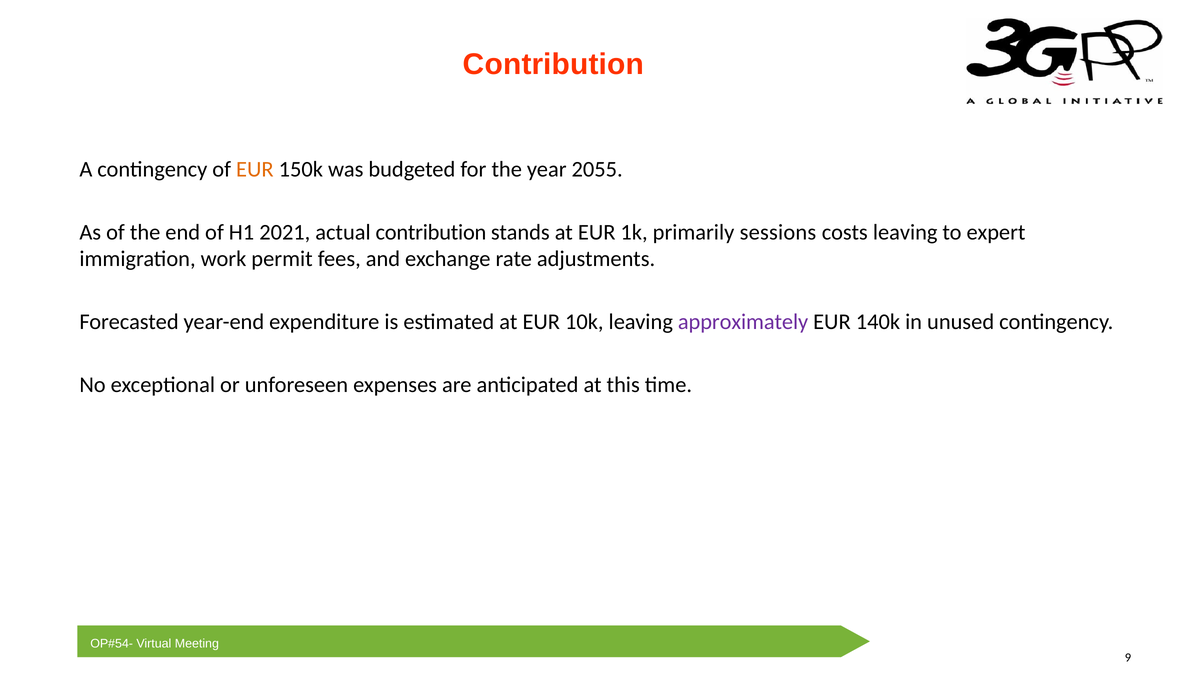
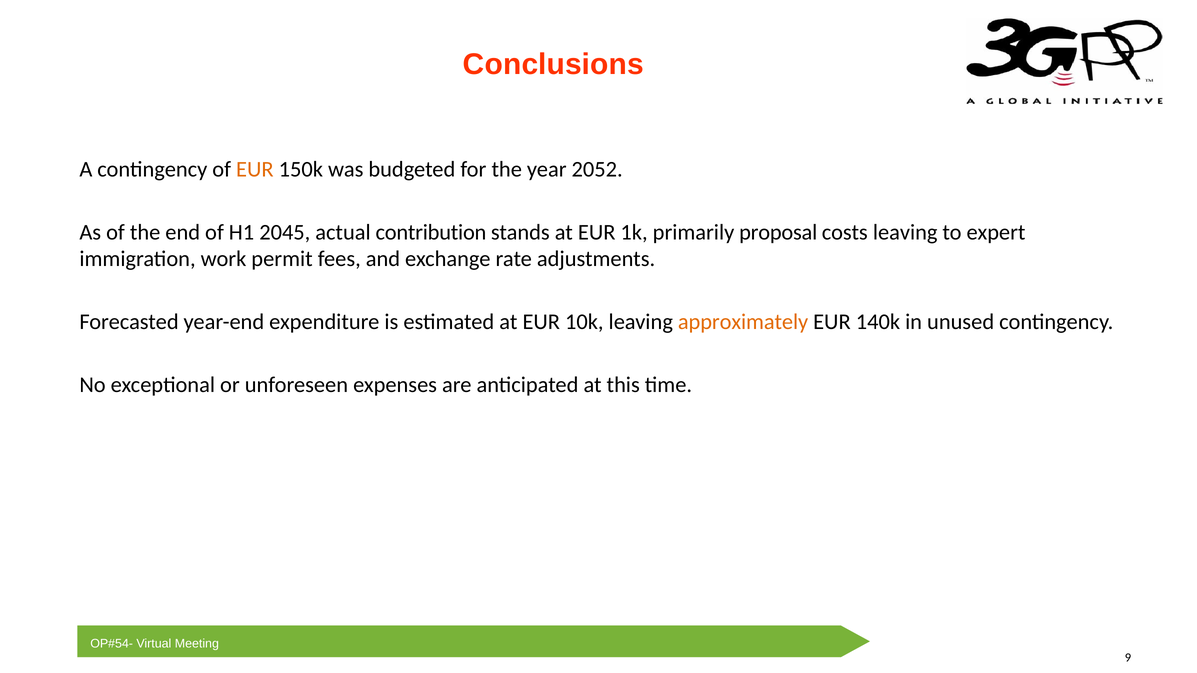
Contribution: Contribution -> Conclusions (553, 65)
2055: 2055 -> 2052 (597, 169)
2021: 2021 -> 2045 (285, 232)
sessions: sessions -> proposal (778, 232)
approximately colour: purple -> orange (743, 322)
